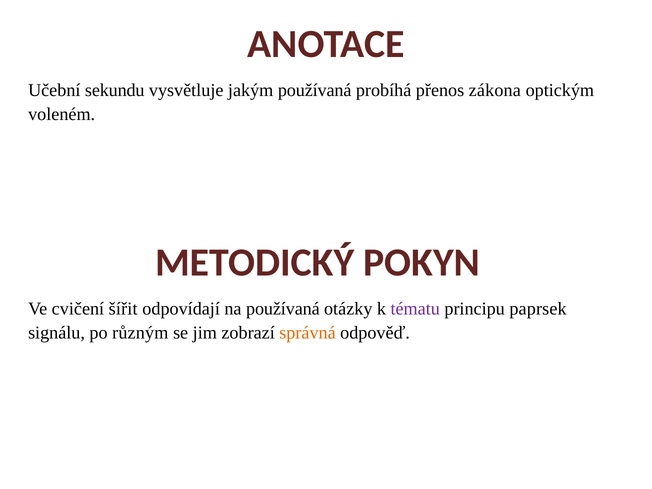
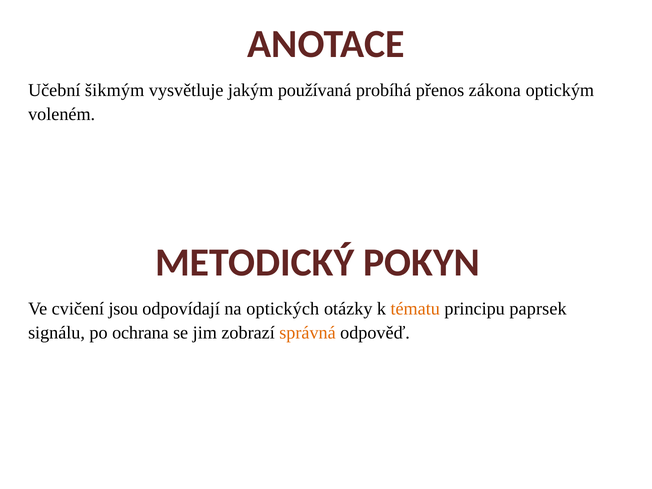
sekundu: sekundu -> šikmým (115, 90)
šířit: šířit -> jsou (123, 309)
na používaná: používaná -> optických (283, 309)
tématu colour: purple -> orange (415, 309)
různým: různým -> ochrana (140, 333)
